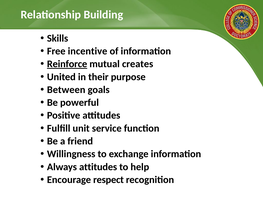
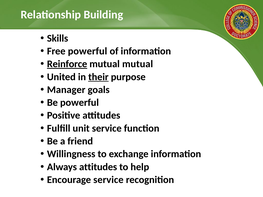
Free incentive: incentive -> powerful (88, 51)
mutual creates: creates -> mutual (138, 64)
their underline: none -> present (98, 77)
Between: Between -> Manager (66, 90)
Encourage respect: respect -> service (108, 180)
